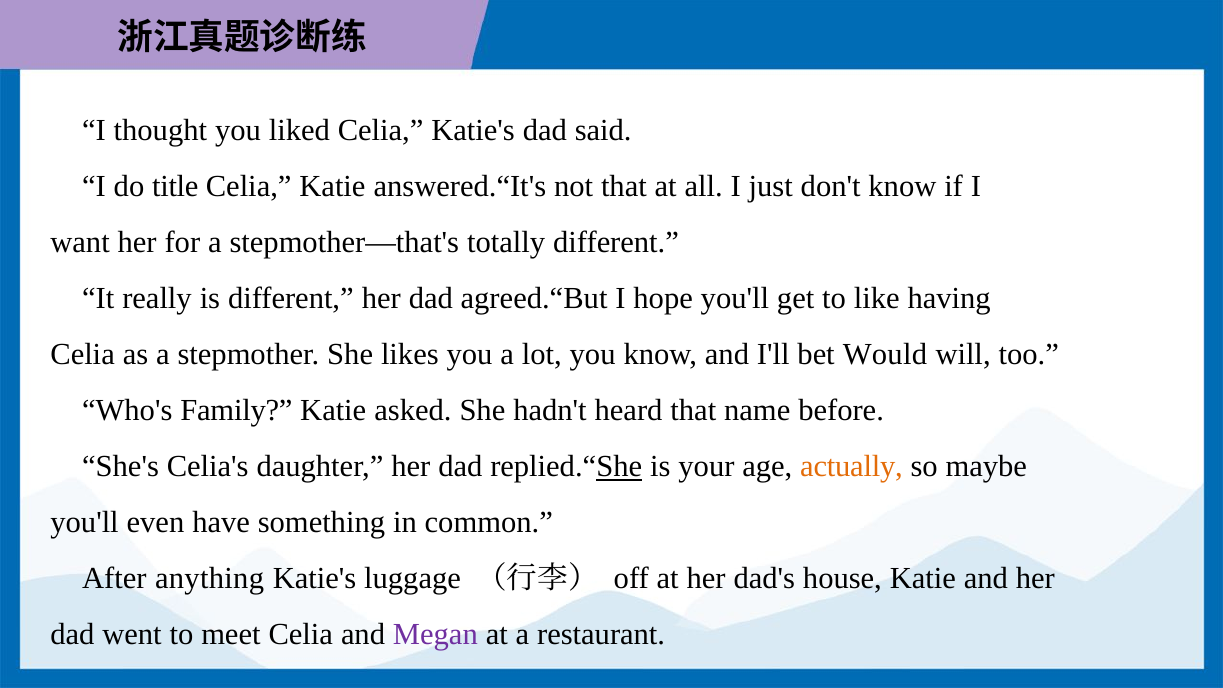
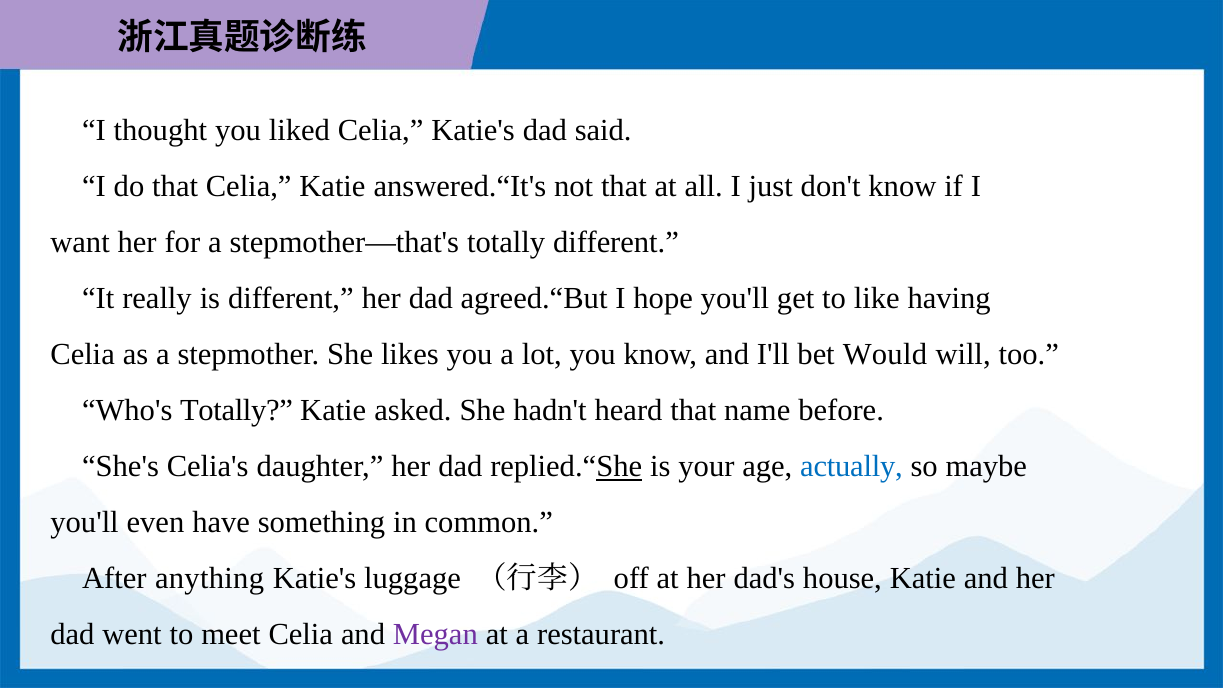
do title: title -> that (175, 186)
Who's Family: Family -> Totally (236, 410)
actually colour: orange -> blue (852, 466)
